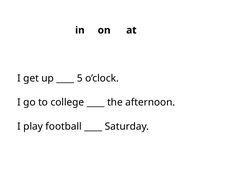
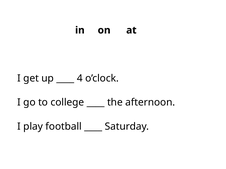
5: 5 -> 4 (80, 79)
